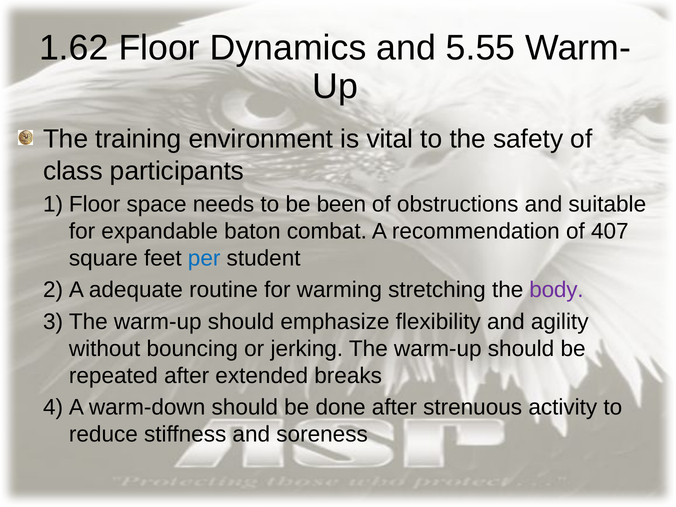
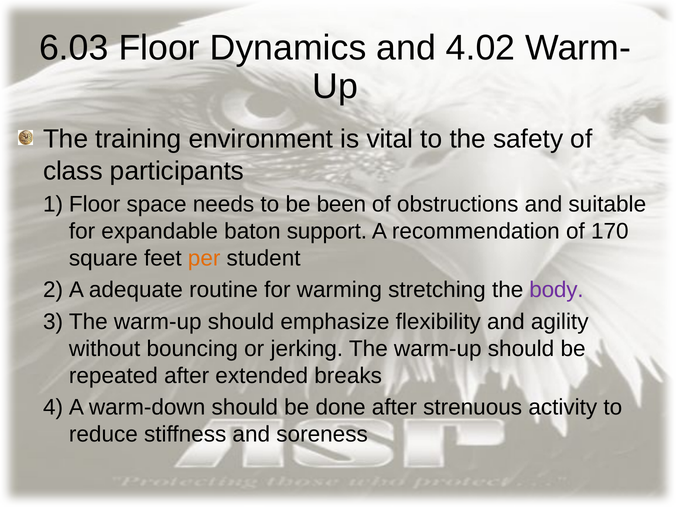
1.62: 1.62 -> 6.03 (74, 48)
5.55: 5.55 -> 4.02 (481, 48)
combat: combat -> support (327, 231)
407: 407 -> 170 (610, 231)
per colour: blue -> orange (204, 258)
